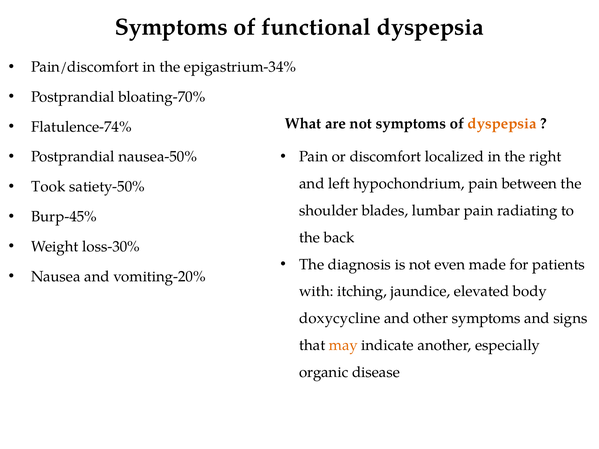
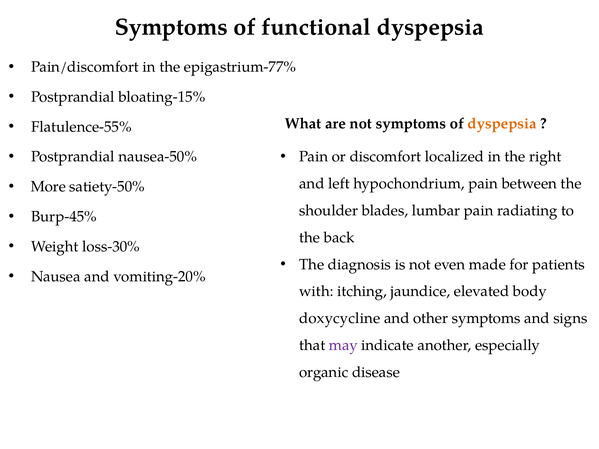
epigastrium-34%: epigastrium-34% -> epigastrium-77% (240, 67)
bloating-70%: bloating-70% -> bloating-15% (162, 97)
Flatulence-74%: Flatulence-74% -> Flatulence-55% (81, 127)
Took: Took -> More (48, 187)
may colour: orange -> purple (343, 345)
